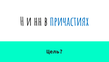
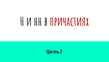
причастиях colour: blue -> red (69, 22)
